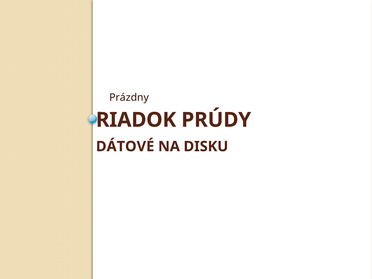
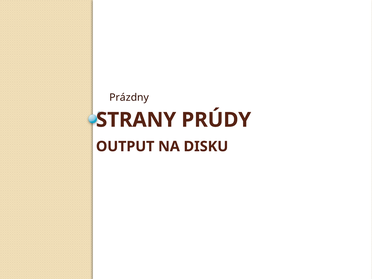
RIADOK: RIADOK -> STRANY (136, 120)
DÁTOVÉ: DÁTOVÉ -> OUTPUT (125, 146)
